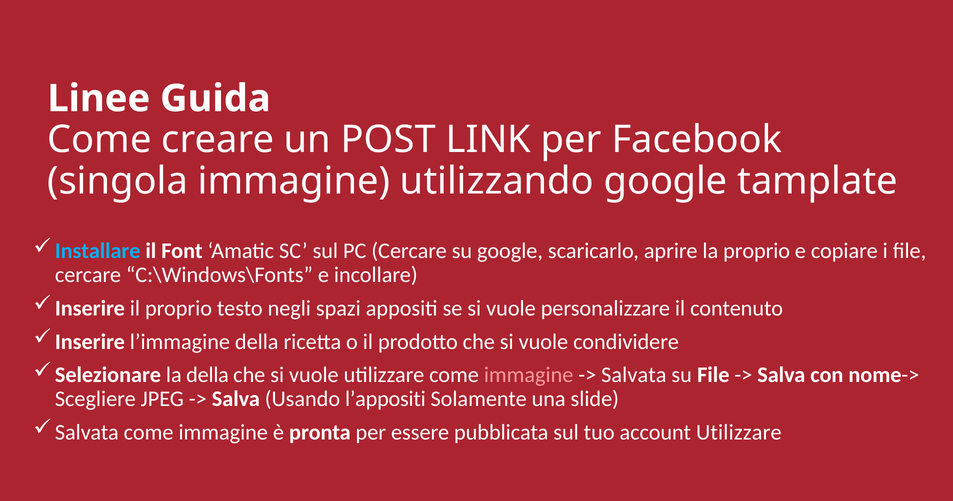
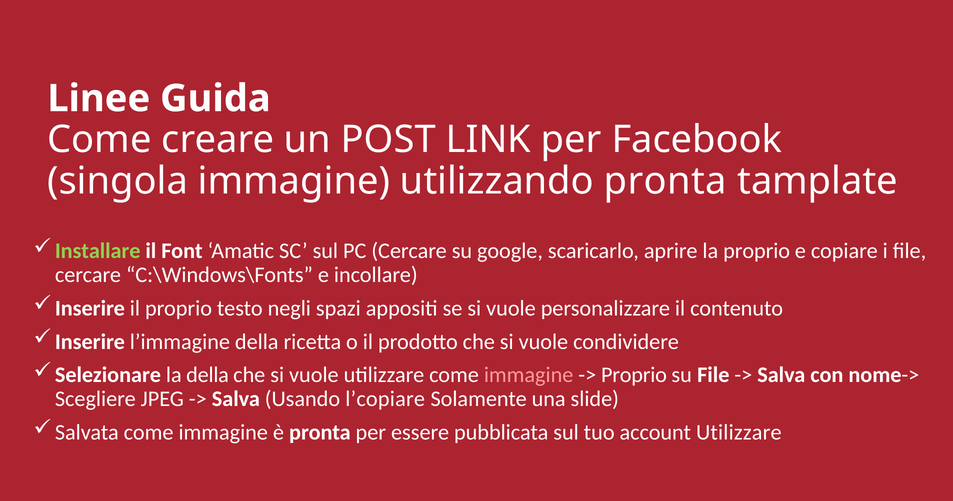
utilizzando google: google -> pronta (665, 181)
Installare colour: light blue -> light green (98, 251)
Salvata: Salvata -> Proprio (634, 375)
l’appositi: l’appositi -> l’copiare (385, 399)
